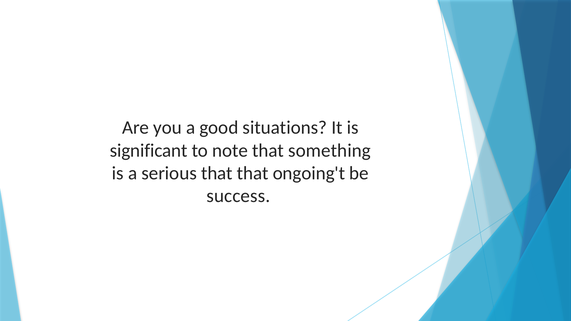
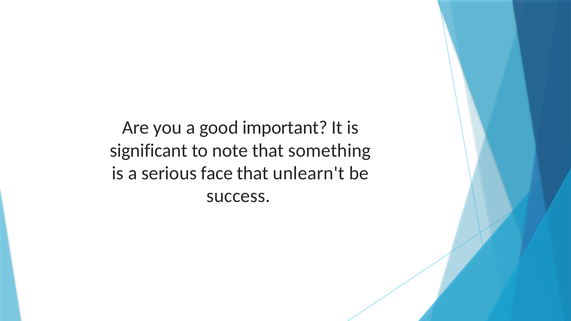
situations: situations -> important (285, 128)
serious that: that -> face (217, 173)
ongoing't: ongoing't -> unlearn't (309, 173)
